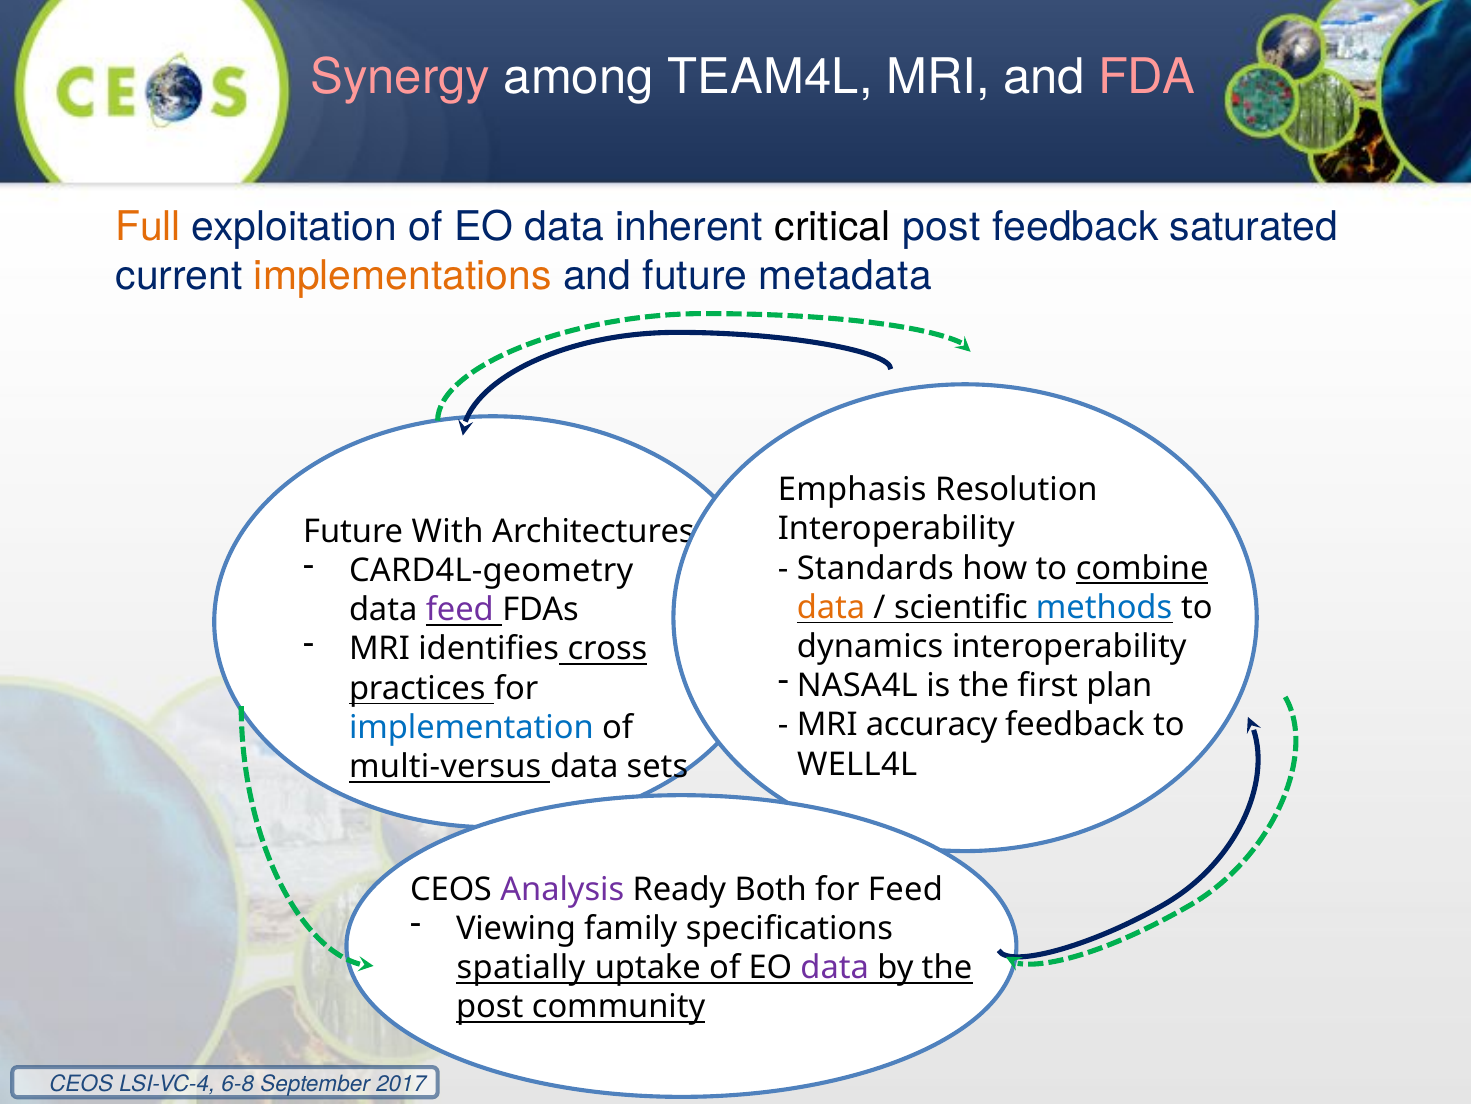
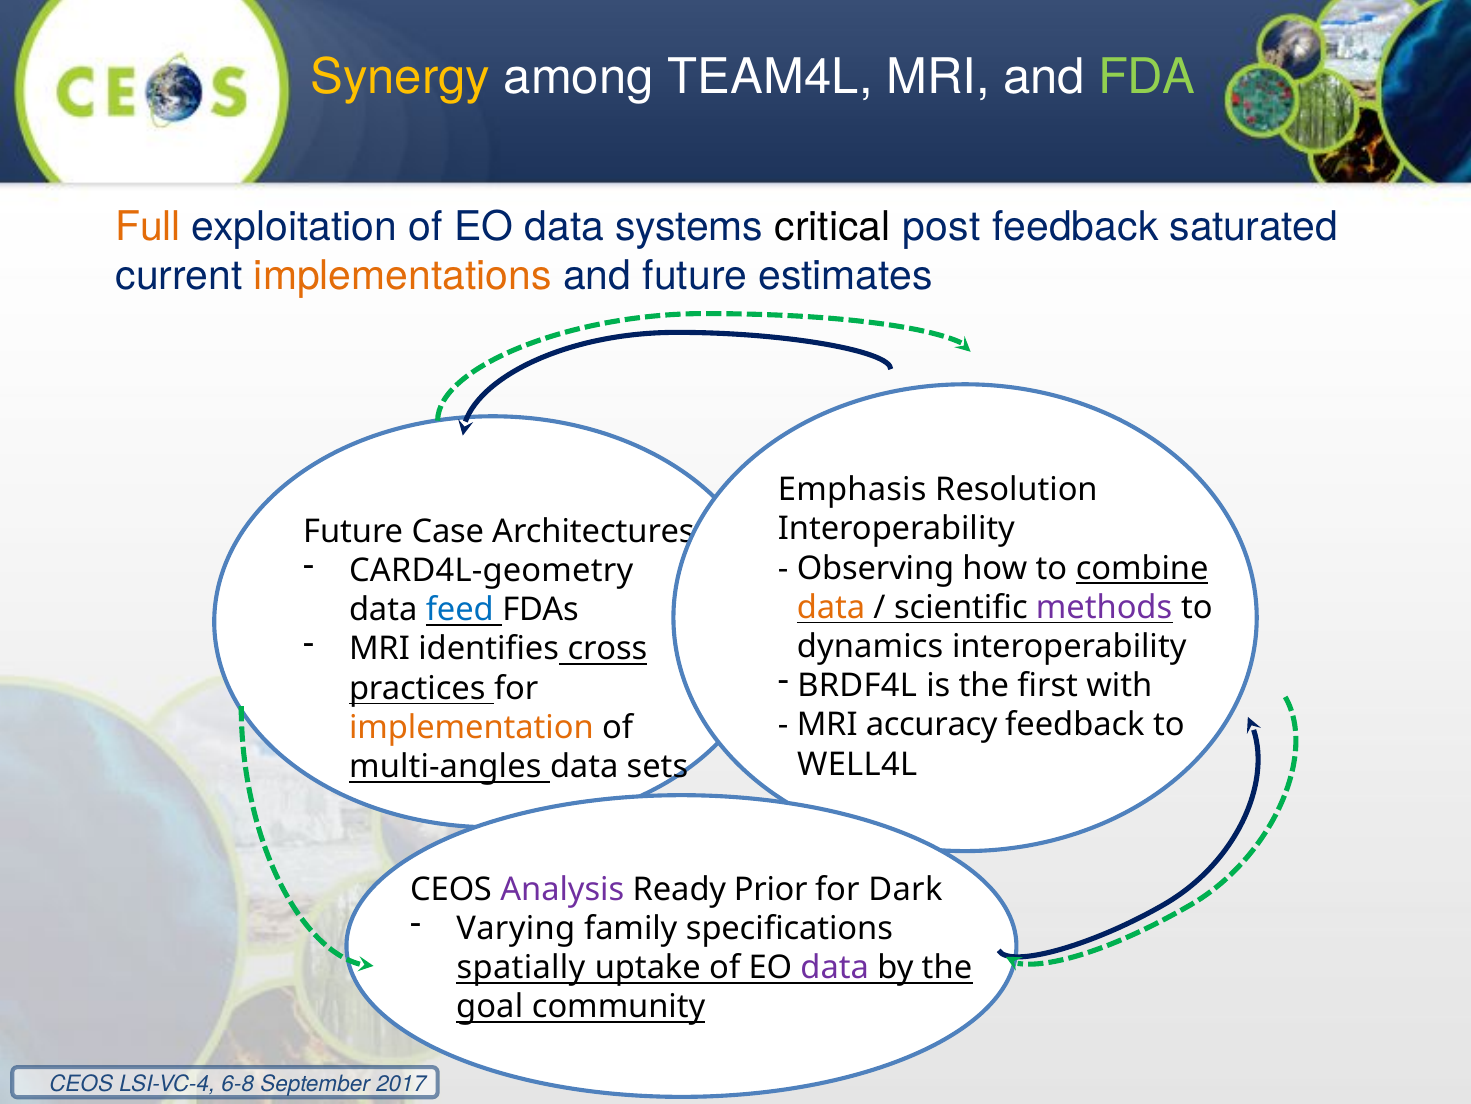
Synergy colour: pink -> yellow (400, 77)
FDA colour: pink -> light green (1147, 77)
inherent: inherent -> systems (689, 227)
metadata: metadata -> estimates (846, 276)
With: With -> Case (448, 531)
Standards: Standards -> Observing (876, 568)
methods colour: blue -> purple (1104, 607)
feed colour: purple -> blue (460, 610)
NASA4L: NASA4L -> BRDF4L (857, 685)
plan: plan -> with (1119, 685)
implementation colour: blue -> orange (471, 727)
multi-versus: multi-versus -> multi-angles (445, 766)
Both: Both -> Prior (771, 889)
for Feed: Feed -> Dark (905, 889)
Viewing: Viewing -> Varying (516, 928)
post: post -> goal (490, 1006)
